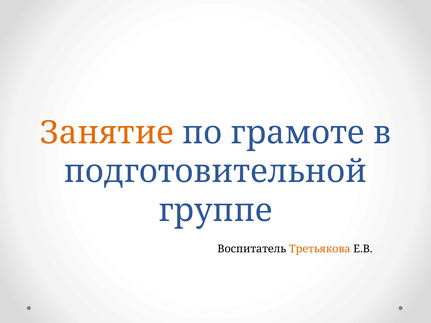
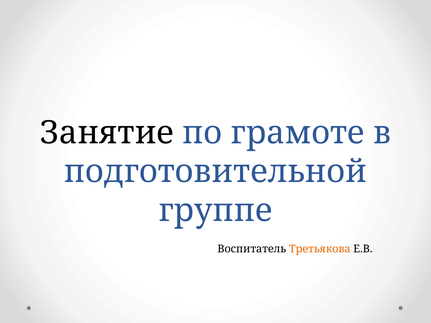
Занятие colour: orange -> black (107, 133)
